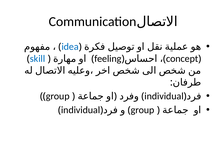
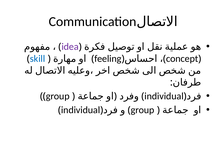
idea colour: blue -> purple (70, 47)
